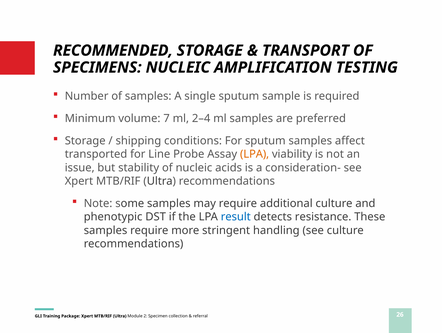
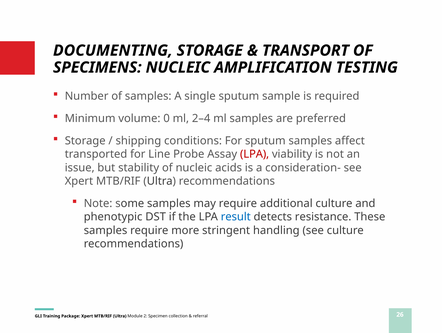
RECOMMENDED: RECOMMENDED -> DOCUMENTING (113, 50)
7: 7 -> 0 (167, 118)
LPA colour: orange -> red (255, 154)
